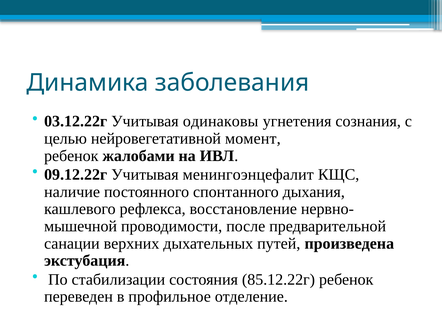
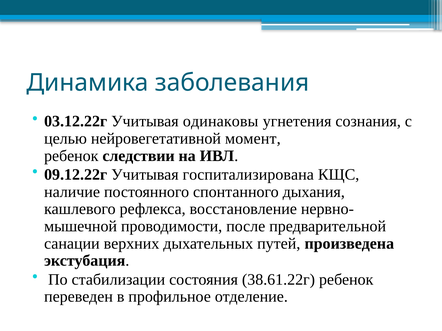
жалобами: жалобами -> следствии (139, 156)
менингоэнцефалит: менингоэнцефалит -> госпитализирована (248, 175)
85.12.22г: 85.12.22г -> 38.61.22г (278, 280)
